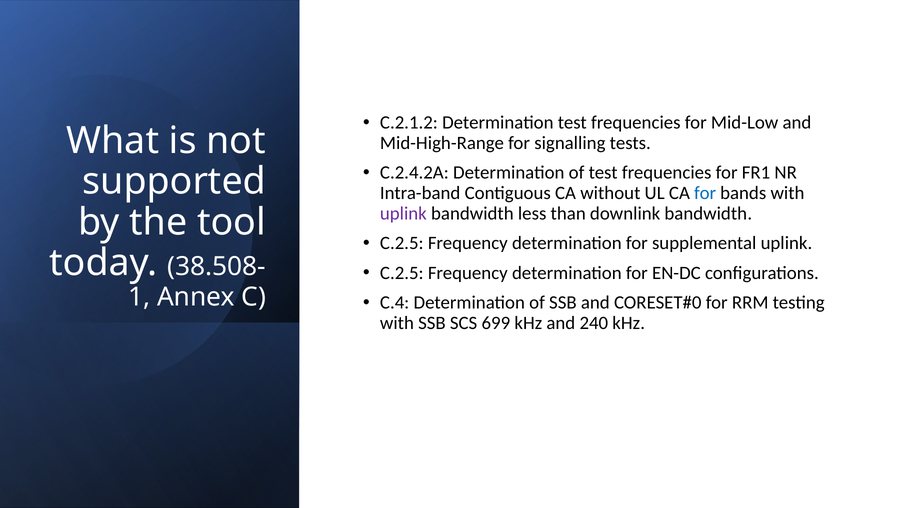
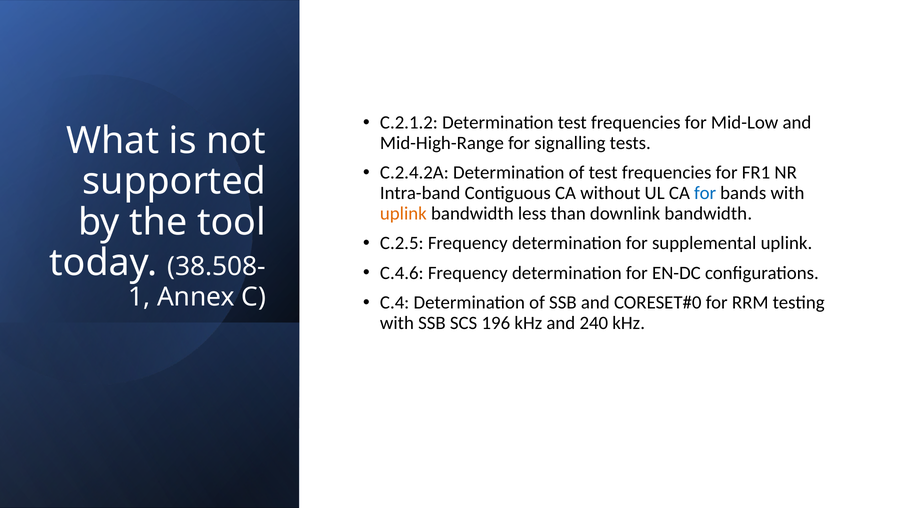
uplink colour: purple -> orange (403, 213)
C.2.5: C.2.5 -> C.4.6 (402, 273)
699: 699 -> 196 (496, 323)
